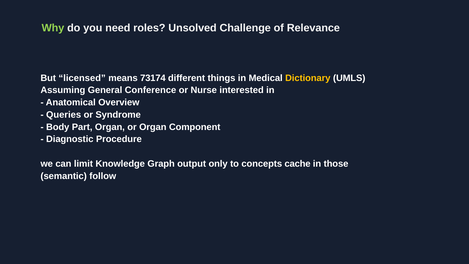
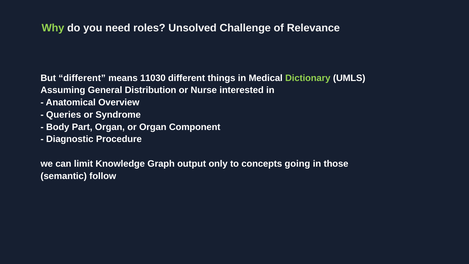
But licensed: licensed -> different (82, 78)
73174: 73174 -> 11030 (153, 78)
Dictionary colour: yellow -> light green (308, 78)
Conference: Conference -> Distribution (151, 90)
cache: cache -> going (297, 164)
